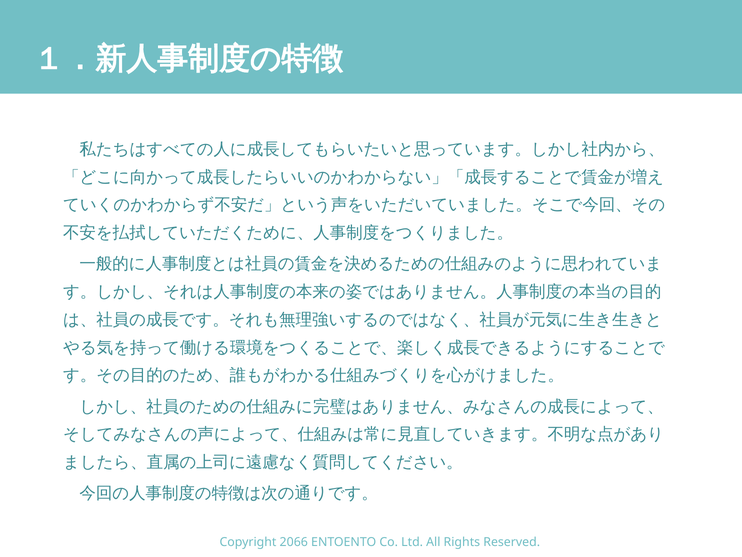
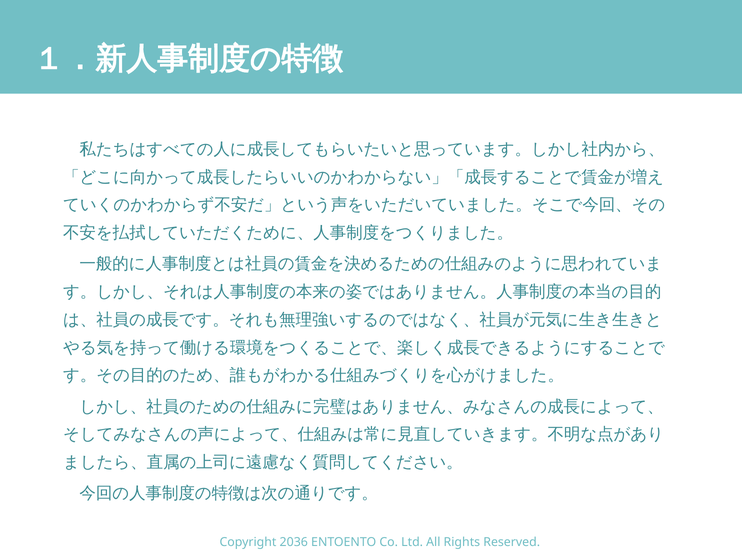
2066: 2066 -> 2036 (294, 541)
